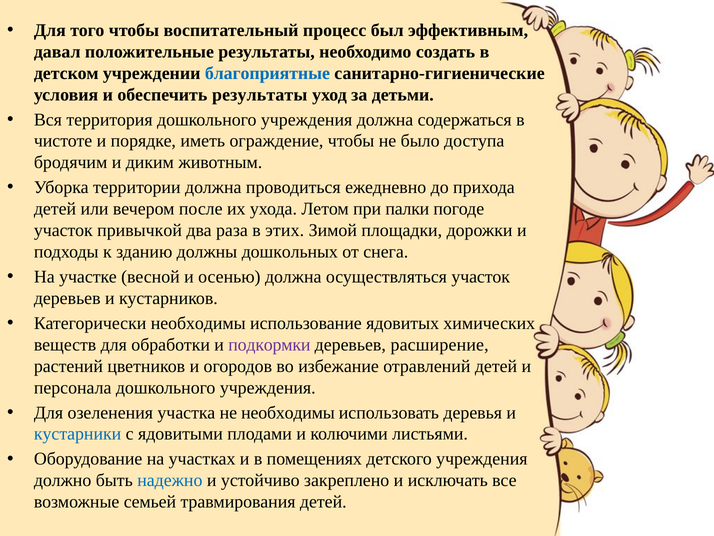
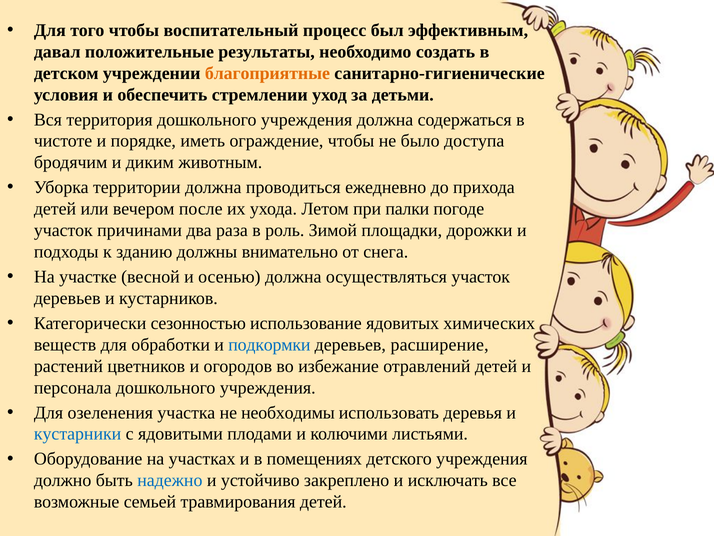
благоприятные colour: blue -> orange (267, 73)
обеспечить результаты: результаты -> стремлении (260, 95)
привычкой: привычкой -> причинами (140, 230)
этих: этих -> роль (285, 230)
дошкольных: дошкольных -> внимательно (290, 252)
Категорически необходимы: необходимы -> сезонностью (198, 323)
подкормки colour: purple -> blue (269, 344)
